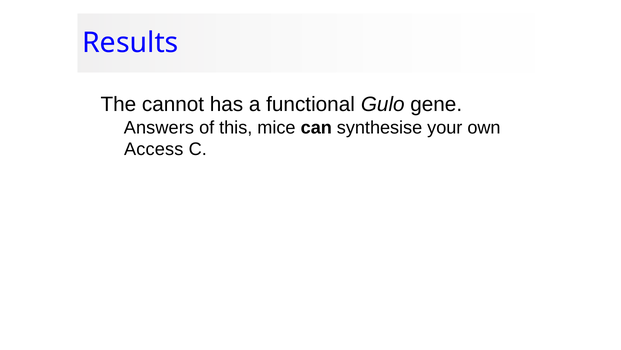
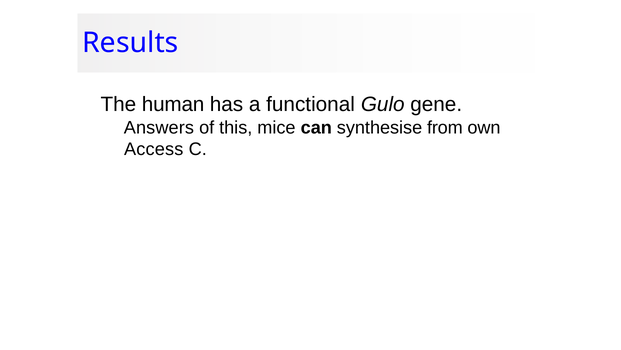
cannot: cannot -> human (173, 104)
your: your -> from (445, 127)
